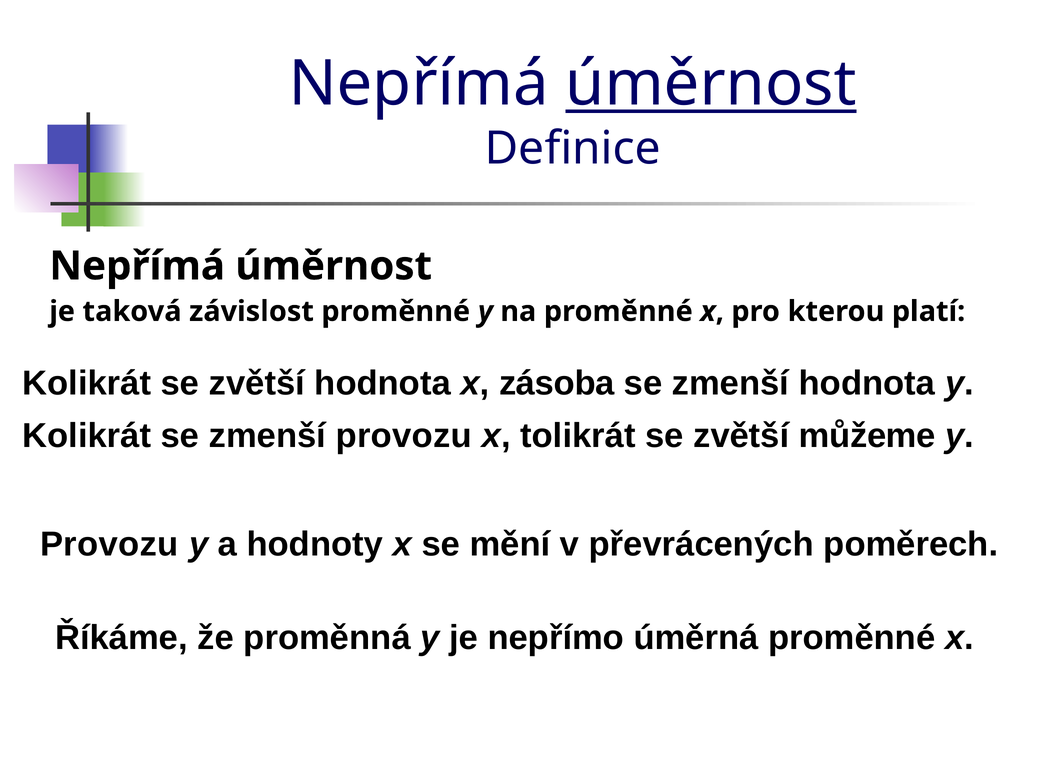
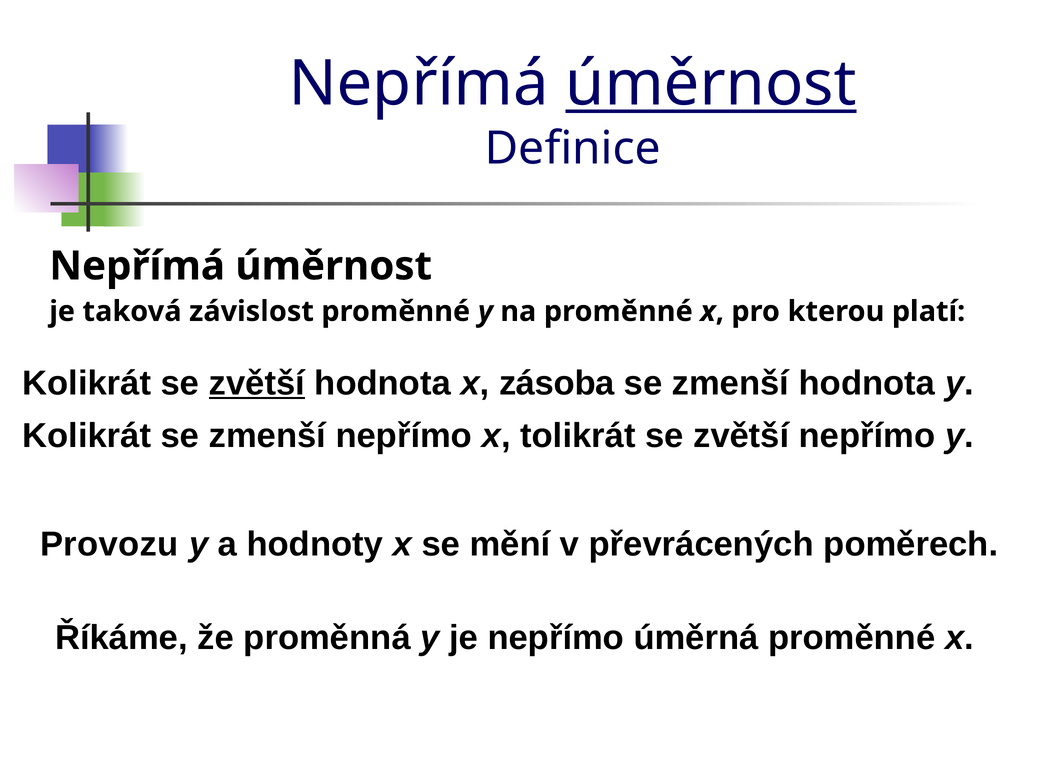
zvětší underline: none -> present (257, 383)
zmenší provozu: provozu -> nepřímo (404, 436)
zvětší můžeme: můžeme -> nepřímo (867, 436)
